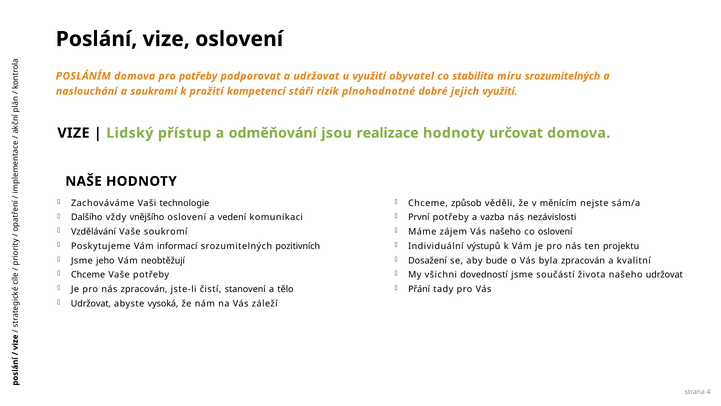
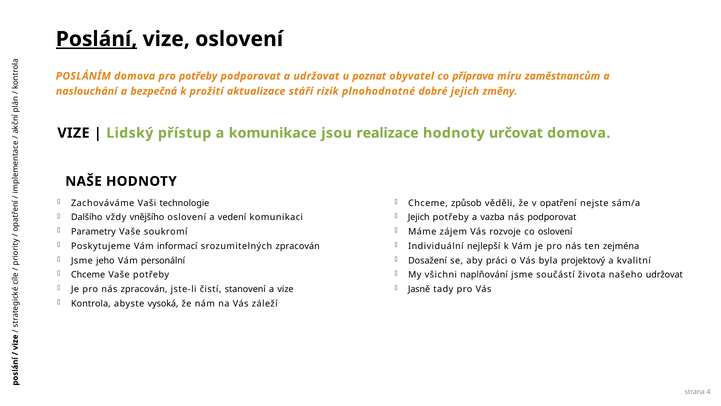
Poslání underline: none -> present (97, 39)
u využití: využití -> poznat (369, 76)
stabilita: stabilita -> příprava (473, 76)
míru srozumitelných: srozumitelných -> zaměstnancům (562, 76)
a soukromí: soukromí -> bezpečná (154, 91)
kompetencí: kompetencí -> aktualizace (256, 91)
jejich využití: využití -> změny (500, 91)
odměňování: odměňování -> komunikace (273, 133)
měnícím: měnícím -> opatření (558, 203)
První: První -> Jejich (419, 217)
nás nezávislosti: nezávislosti -> podporovat (552, 217)
Vás našeho: našeho -> rozvoje (505, 232)
Vzdělávání: Vzdělávání -> Parametry (93, 232)
výstupů: výstupů -> nejlepší (484, 246)
projektu: projektu -> zejména (621, 246)
srozumitelných pozitivních: pozitivních -> zpracován (298, 246)
bude: bude -> práci (497, 260)
byla zpracován: zpracován -> projektový (583, 260)
neobtěžují: neobtěžují -> personální (163, 260)
dovedností: dovedností -> naplňování (484, 275)
Přání: Přání -> Jasně (419, 289)
tělo: tělo -> vize (285, 289)
Udržovat: Udržovat -> Kontrola (91, 303)
